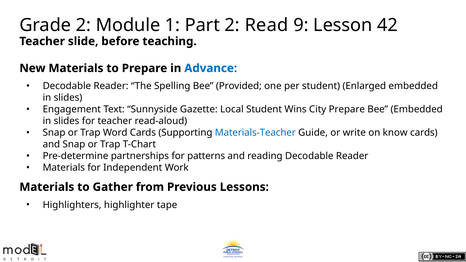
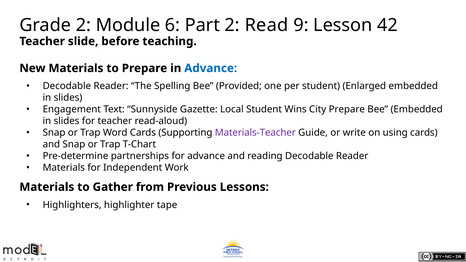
1: 1 -> 6 (173, 25)
Materials-Teacher colour: blue -> purple (255, 133)
know: know -> using (395, 133)
for patterns: patterns -> advance (206, 156)
